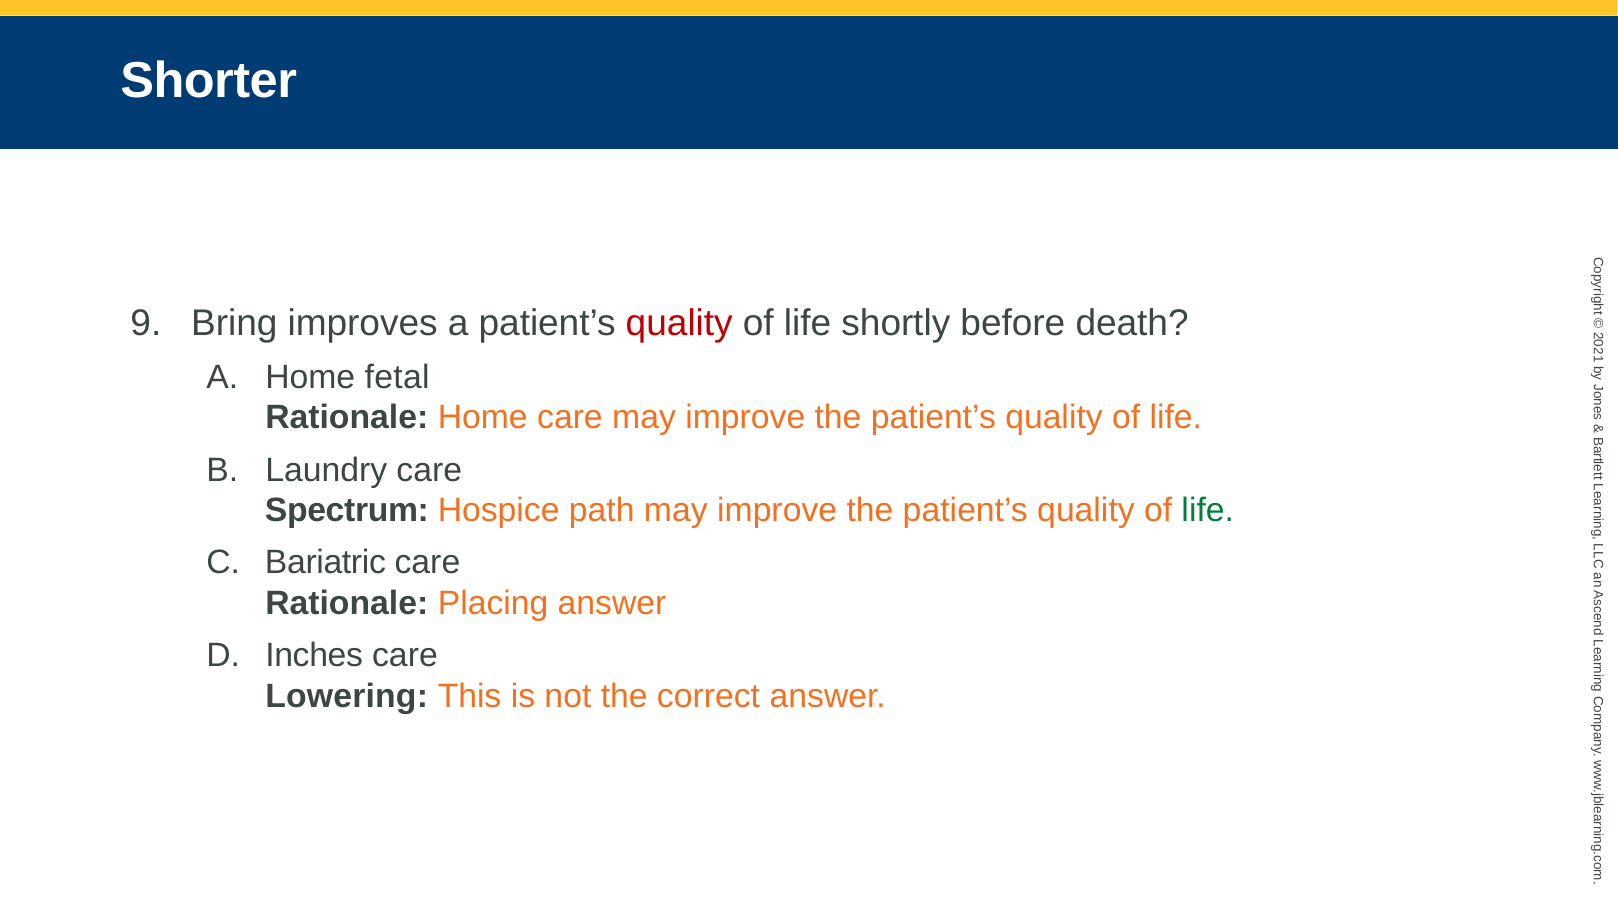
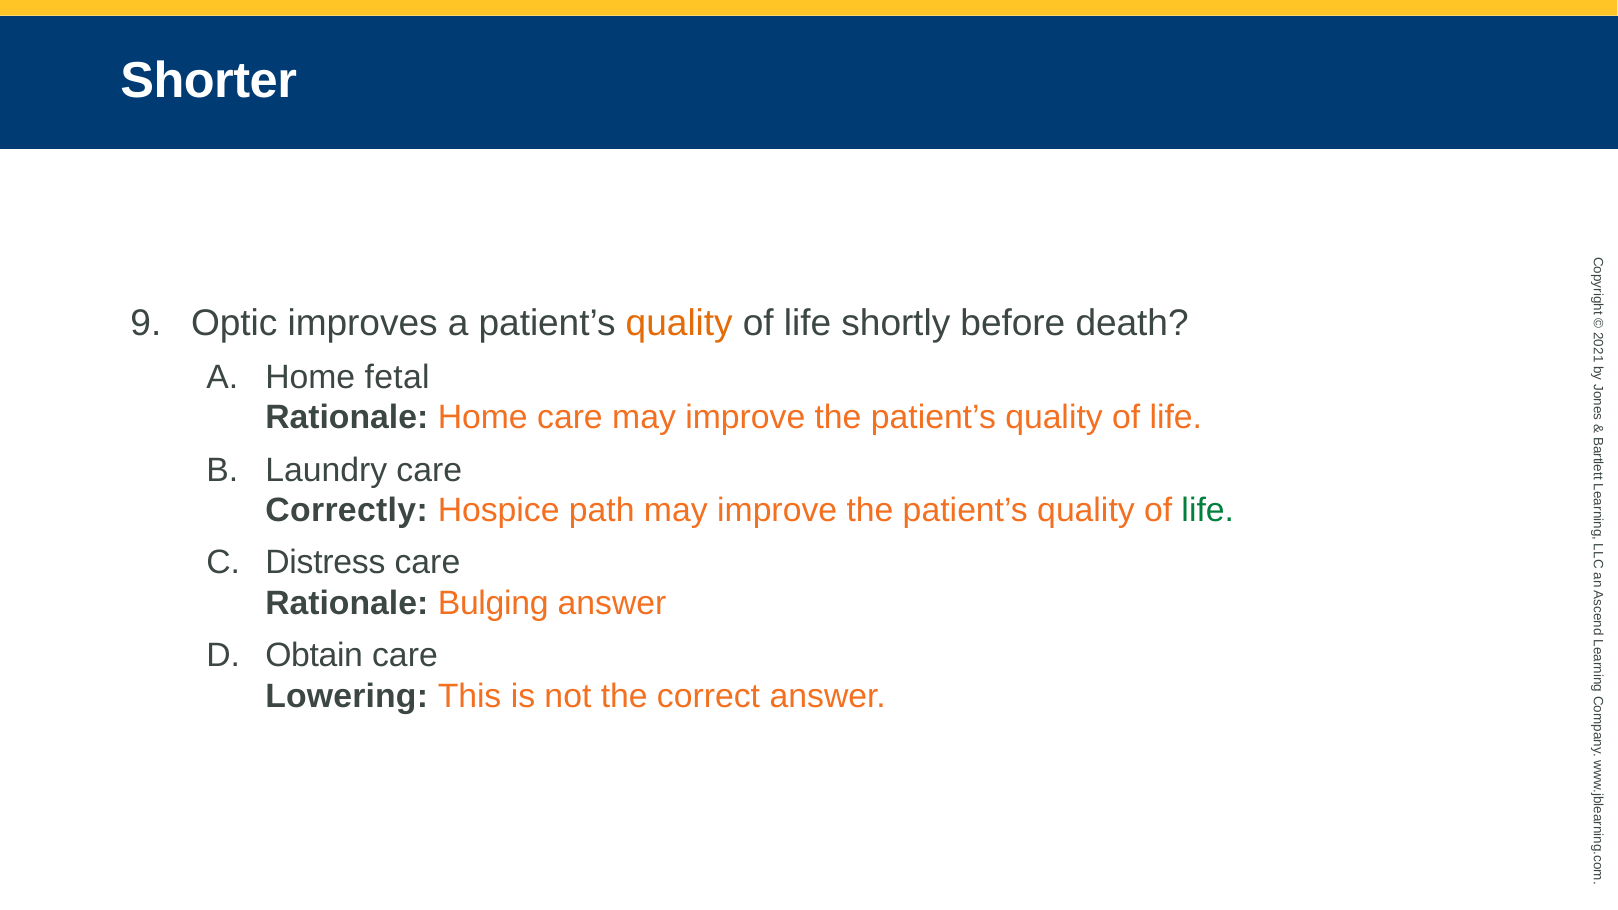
Bring: Bring -> Optic (234, 323)
quality colour: red -> orange (679, 323)
Spectrum: Spectrum -> Correctly (347, 511)
Bariatric: Bariatric -> Distress (325, 563)
Placing: Placing -> Bulging (493, 603)
Inches: Inches -> Obtain (314, 656)
